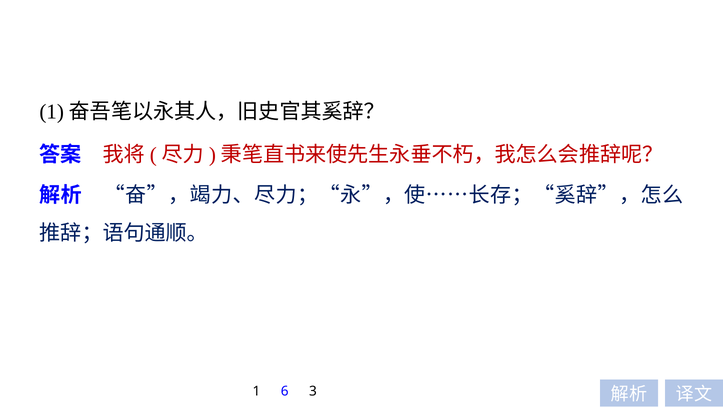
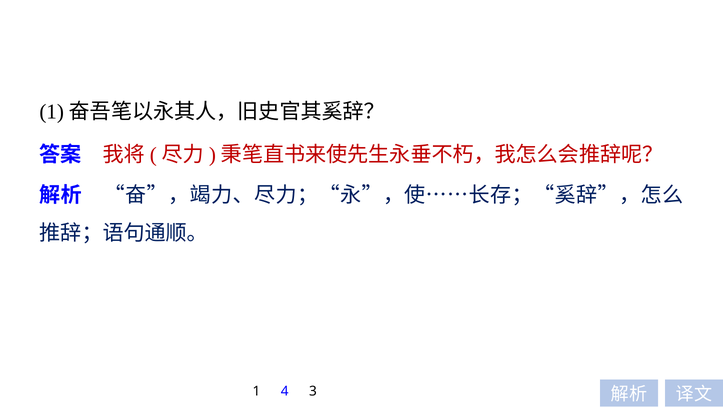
6: 6 -> 4 (285, 391)
